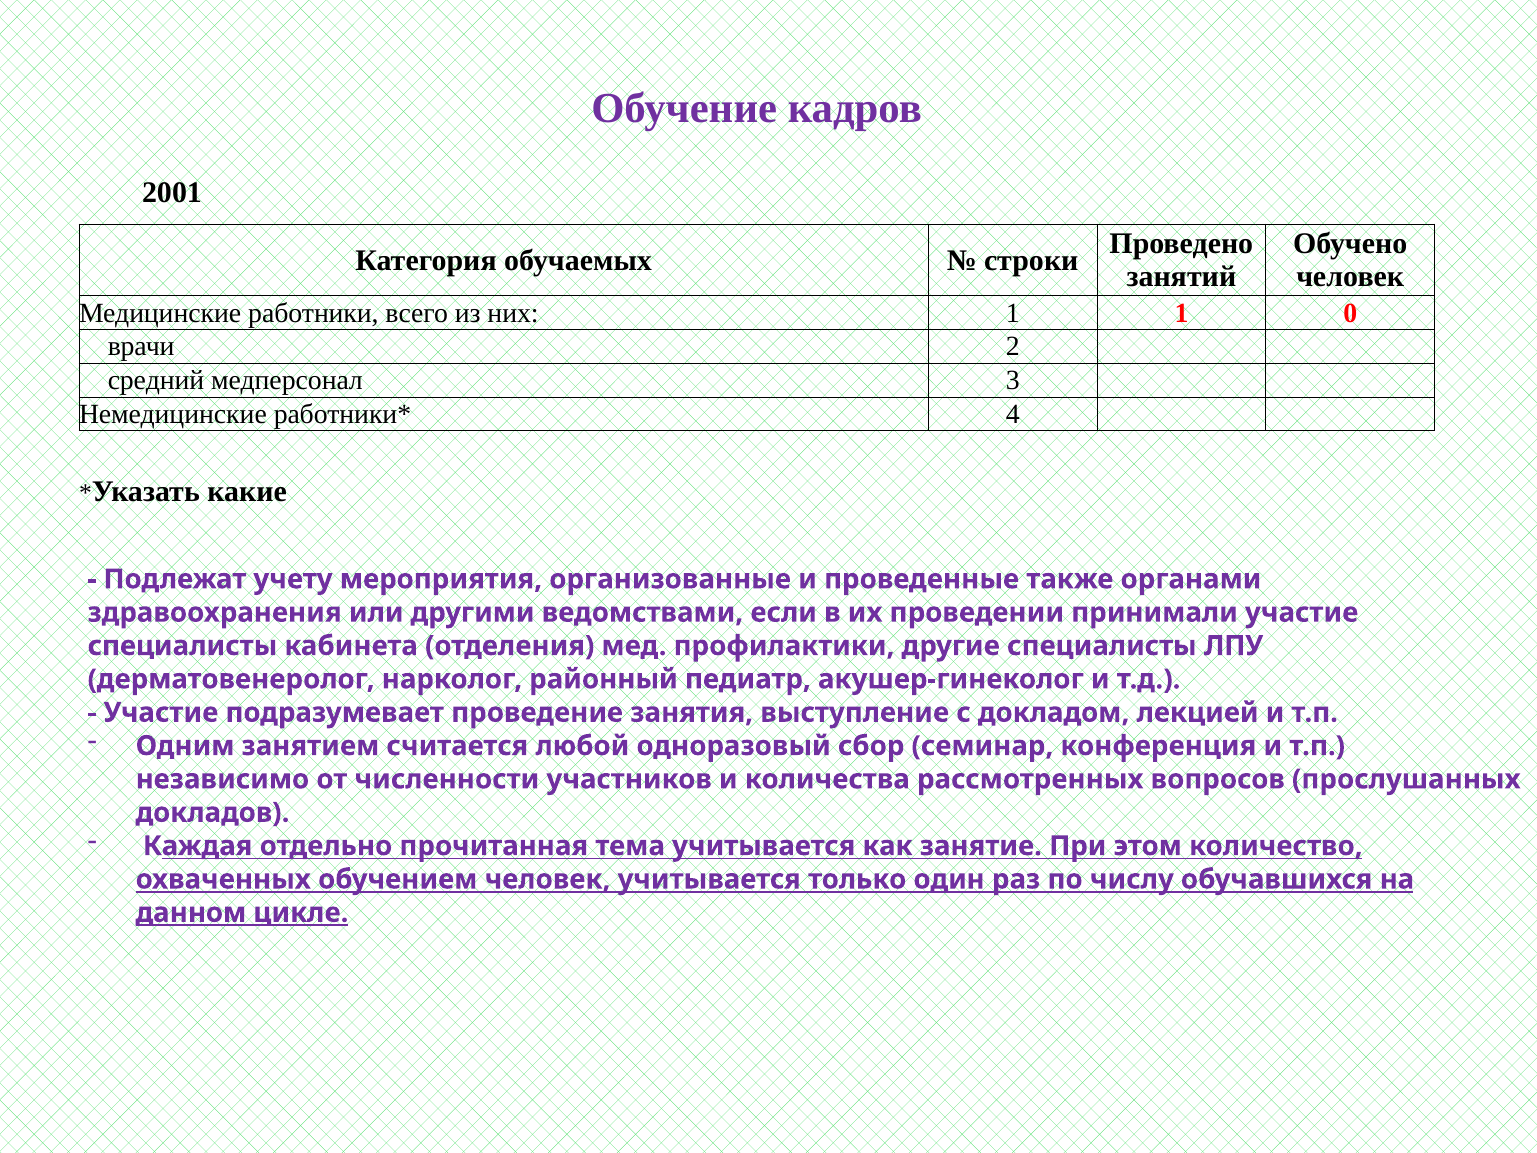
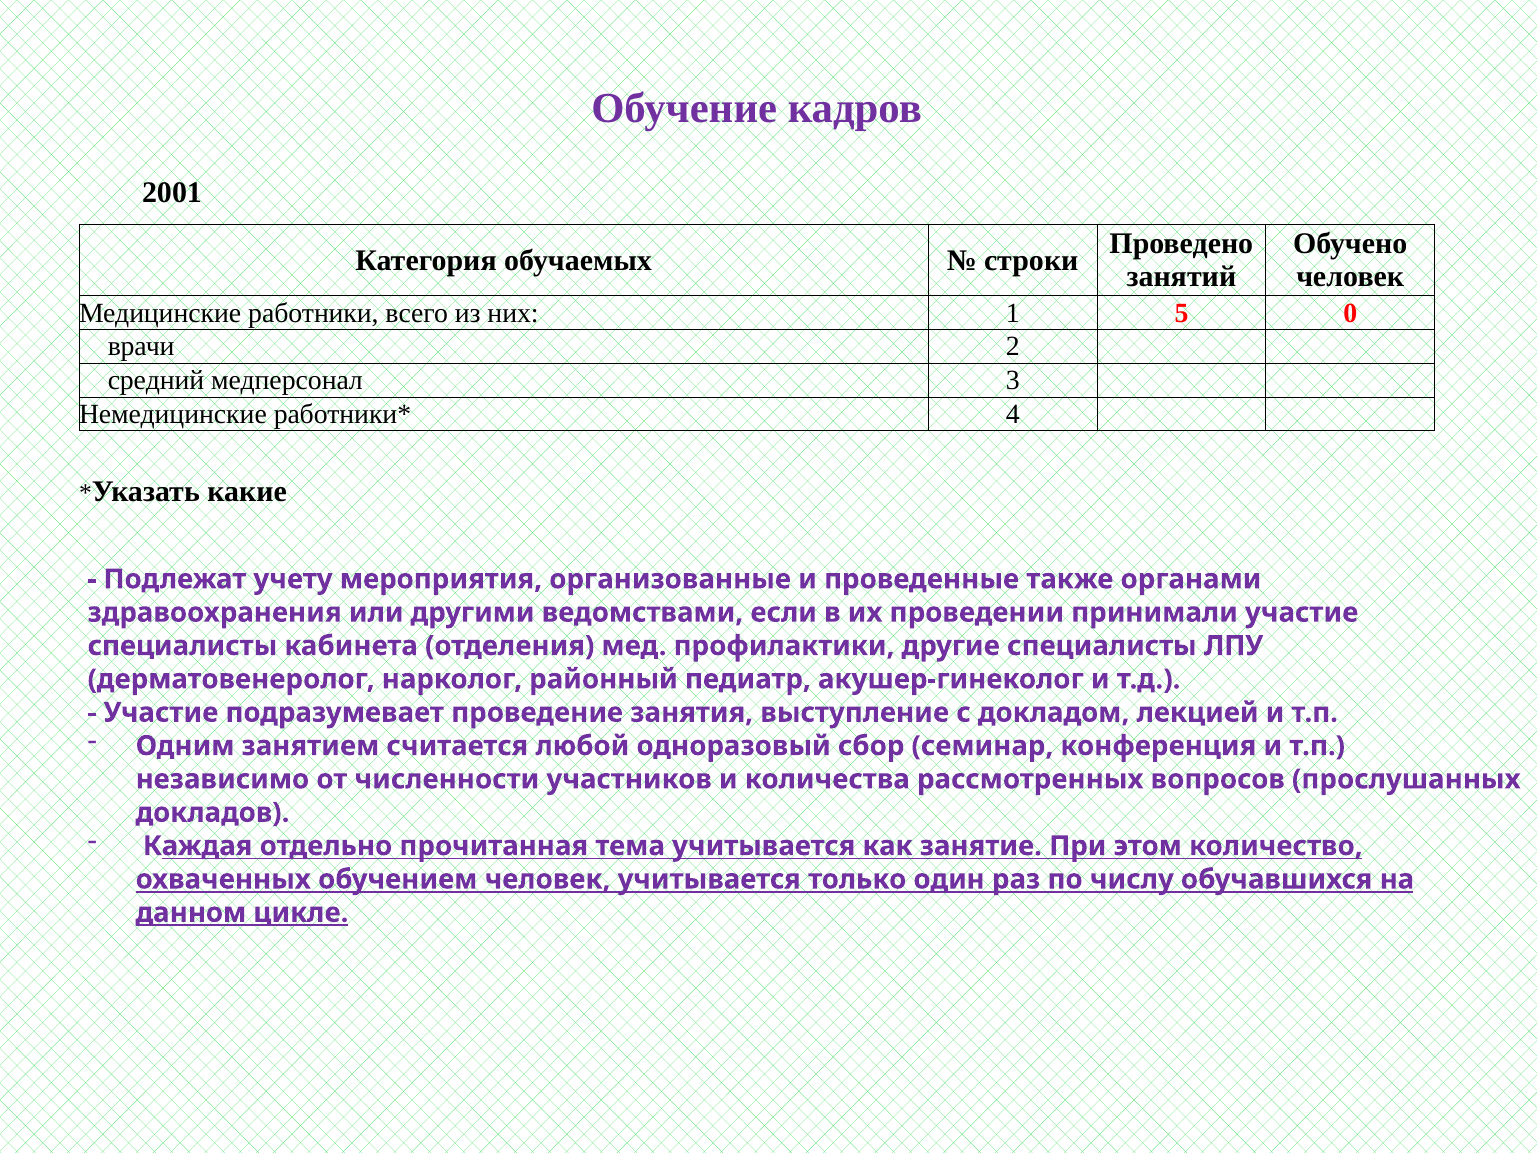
1 1: 1 -> 5 (1181, 313)
